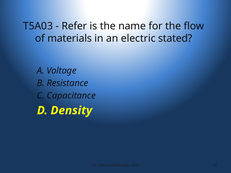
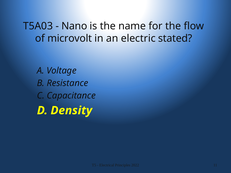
Refer: Refer -> Nano (74, 26)
materials: materials -> microvolt (70, 38)
